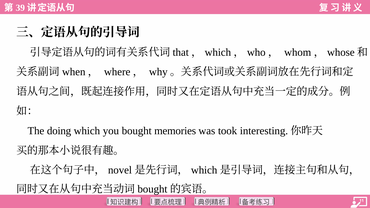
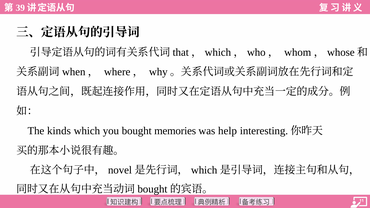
doing: doing -> kinds (59, 131)
took: took -> help (228, 131)
